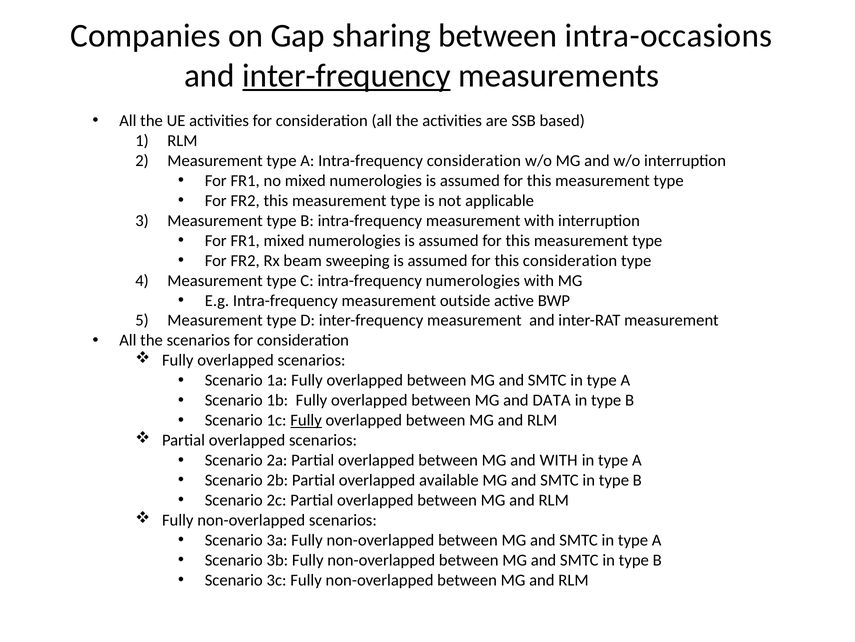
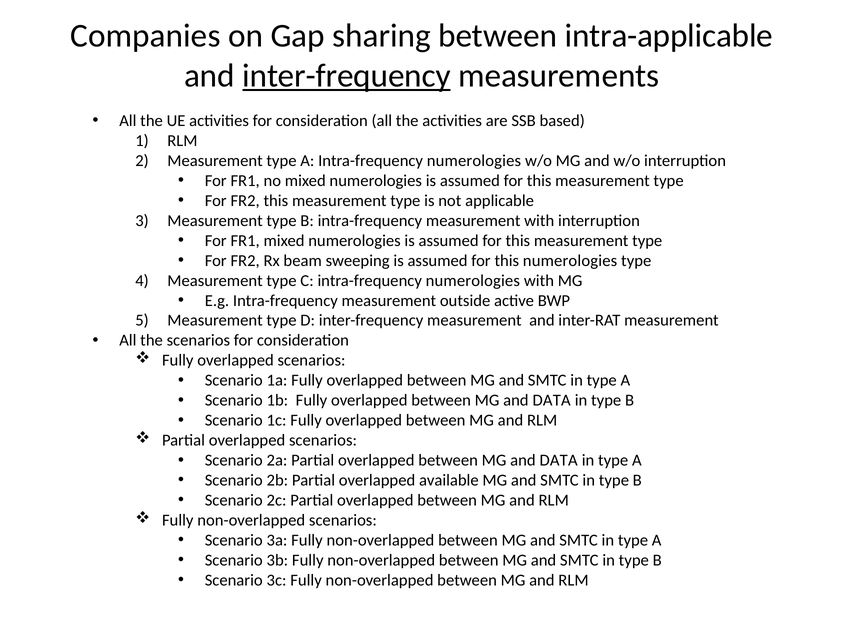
intra-occasions: intra-occasions -> intra-applicable (669, 36)
A Intra-frequency consideration: consideration -> numerologies (474, 160)
this consideration: consideration -> numerologies (570, 260)
Fully underline: present -> none (306, 420)
WITH: WITH -> DATA (559, 460)
